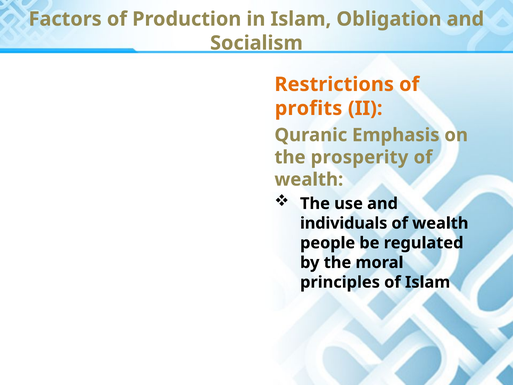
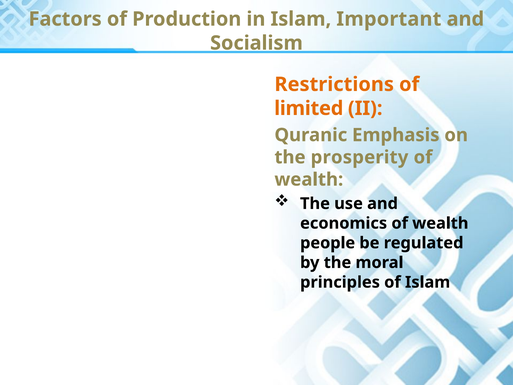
Obligation: Obligation -> Important (389, 19)
profits: profits -> limited (309, 108)
individuals: individuals -> economics (344, 223)
